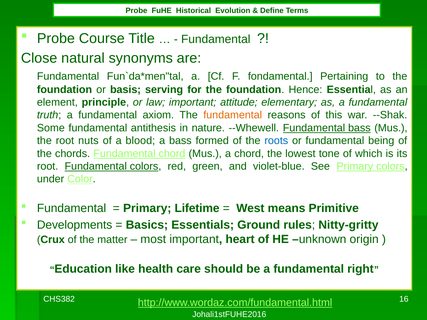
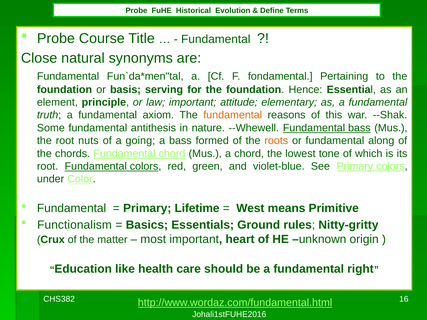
blood: blood -> going (140, 141)
roots colour: blue -> orange (276, 141)
being: being -> along (381, 141)
Developments: Developments -> Functionalism (74, 225)
